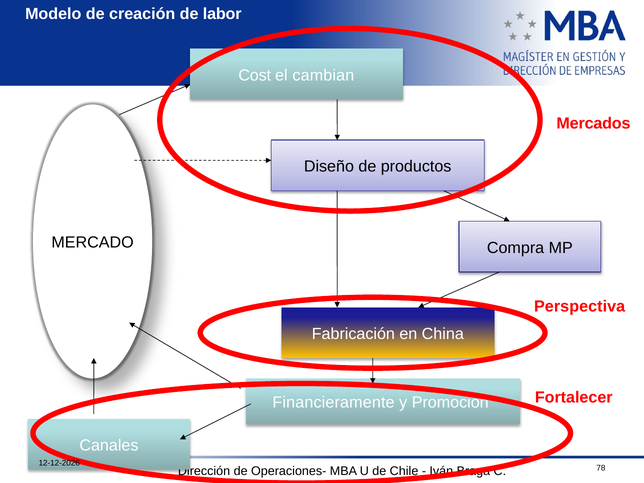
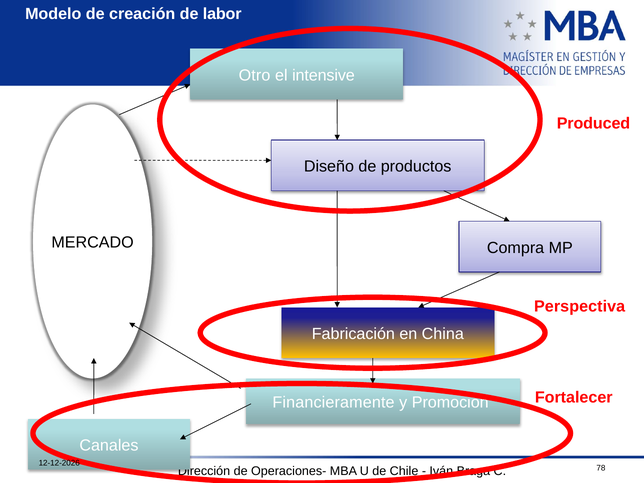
Cost: Cost -> Otro (255, 75)
cambian: cambian -> intensive (323, 75)
Mercados: Mercados -> Produced (593, 124)
